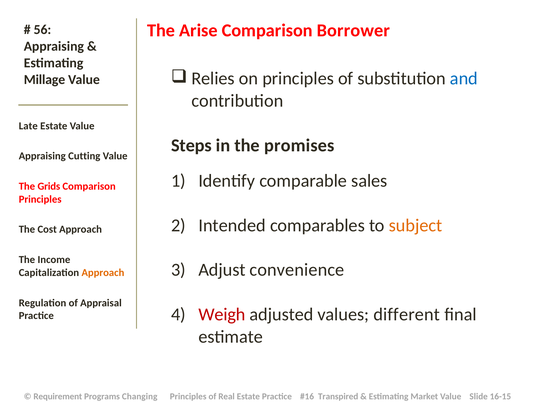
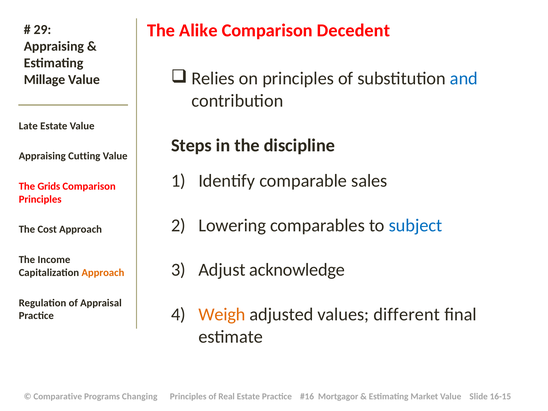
Arise: Arise -> Alike (198, 30)
Borrower: Borrower -> Decedent (353, 30)
56: 56 -> 29 (42, 30)
promises: promises -> discipline (299, 145)
Intended: Intended -> Lowering (232, 225)
subject colour: orange -> blue (416, 225)
convenience: convenience -> acknowledge (297, 270)
Weigh colour: red -> orange (222, 314)
Requirement: Requirement -> Comparative (58, 397)
Transpired: Transpired -> Mortgagor (338, 397)
